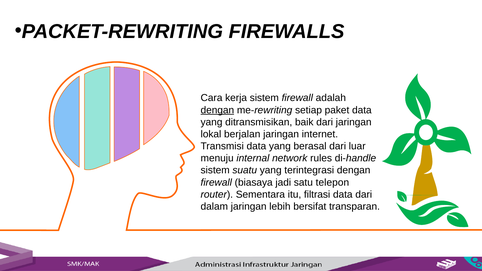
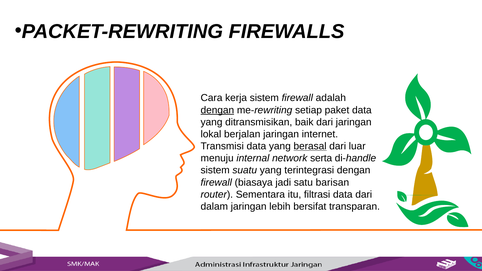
berasal underline: none -> present (310, 146)
rules: rules -> serta (321, 158)
telepon: telepon -> barisan (332, 182)
